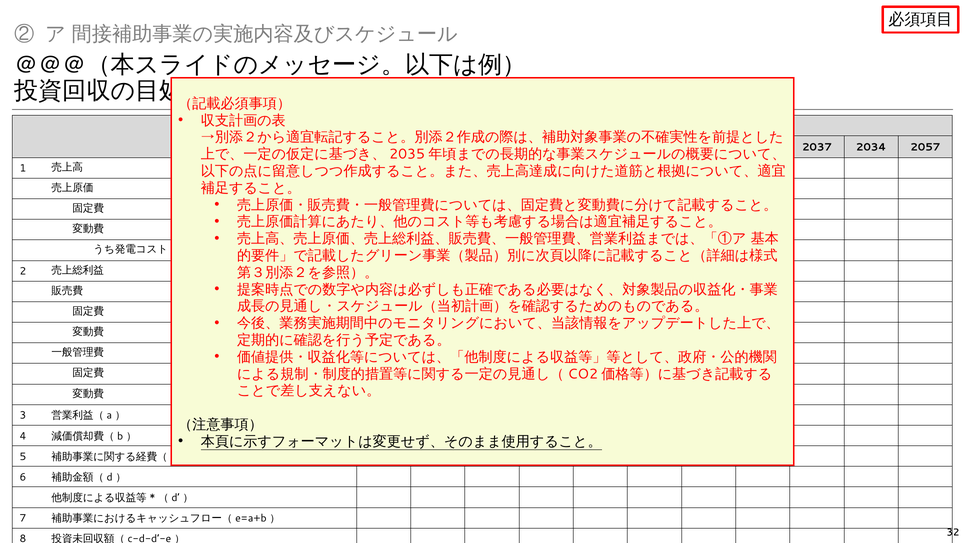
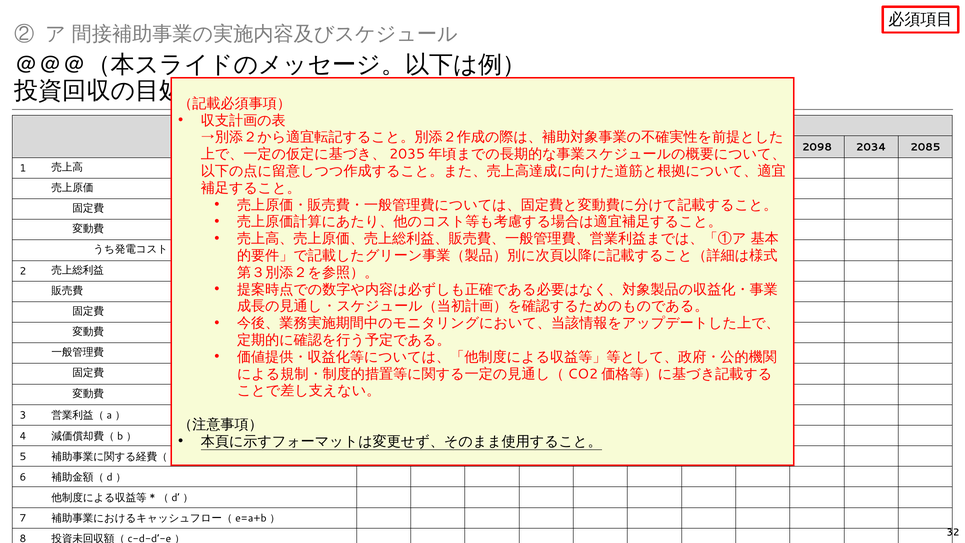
2037: 2037 -> 2098 (817, 147)
2057: 2057 -> 2085 (925, 147)
